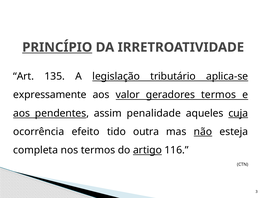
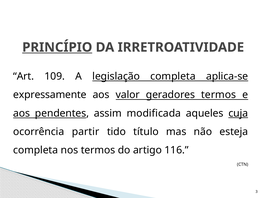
135: 135 -> 109 (55, 76)
legislação tributário: tributário -> completa (173, 76)
penalidade: penalidade -> modificada (154, 113)
efeito: efeito -> partir (86, 132)
outra: outra -> título (146, 132)
não underline: present -> none (203, 132)
artigo underline: present -> none (147, 150)
